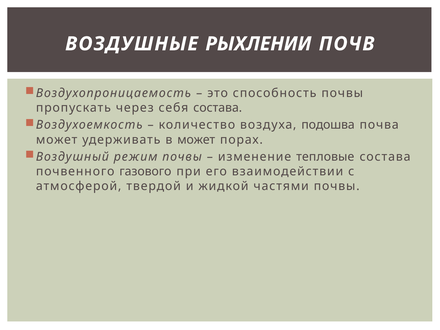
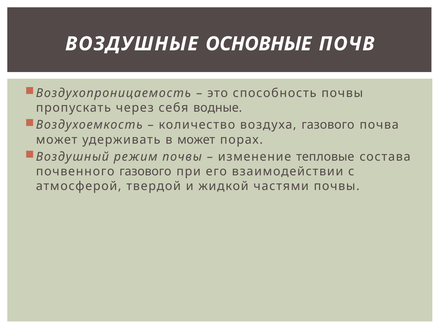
РЫХЛЕНИИ: РЫХЛЕНИИ -> ОСНОВНЫЕ (258, 44)
себя состава: состава -> водные (218, 108)
воздуха подошва: подошва -> газового (328, 125)
